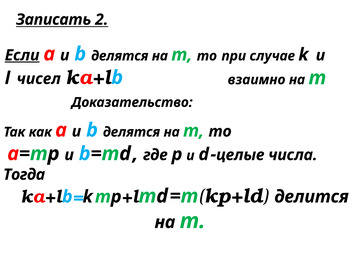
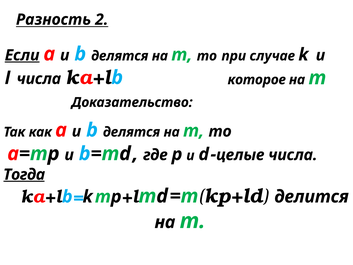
Записать: Записать -> Разность (53, 20)
l чисел: чисел -> числа (39, 79)
взаимно: взаимно -> которое (257, 80)
Тогда underline: none -> present (24, 174)
